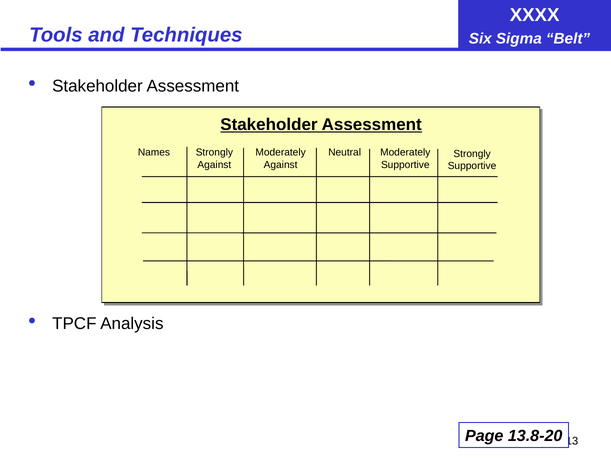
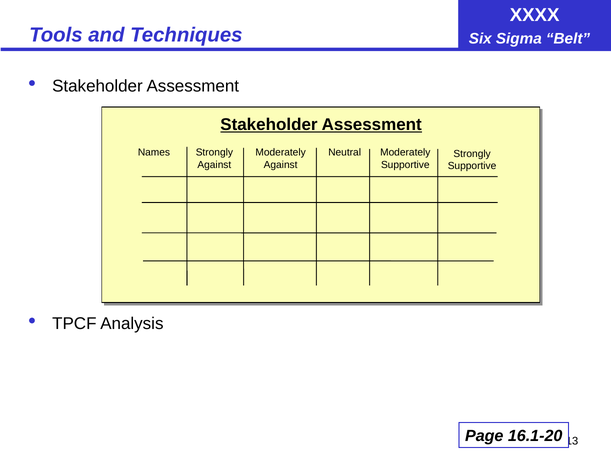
13.8-20: 13.8-20 -> 16.1-20 (535, 436)
